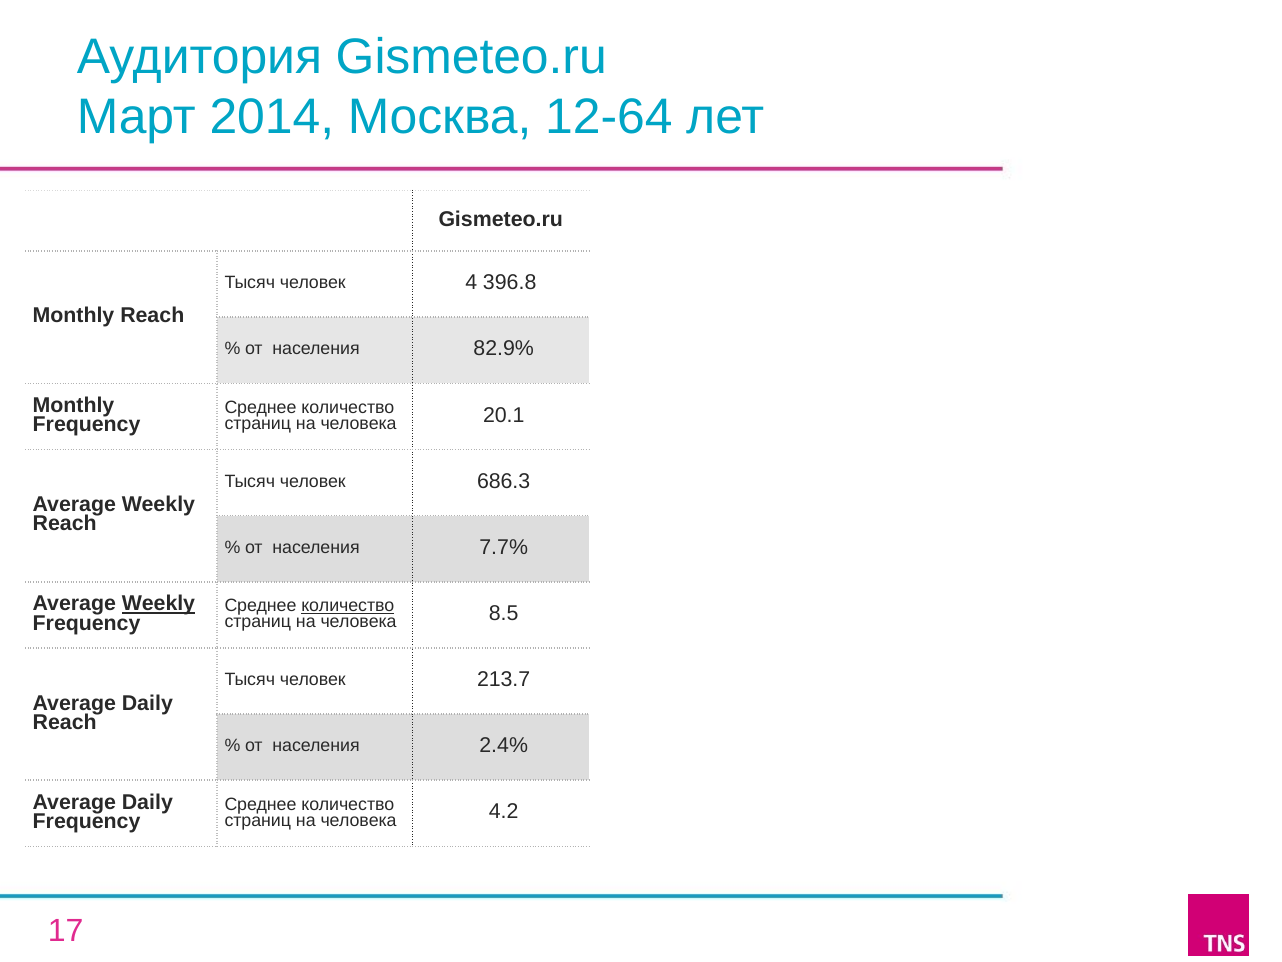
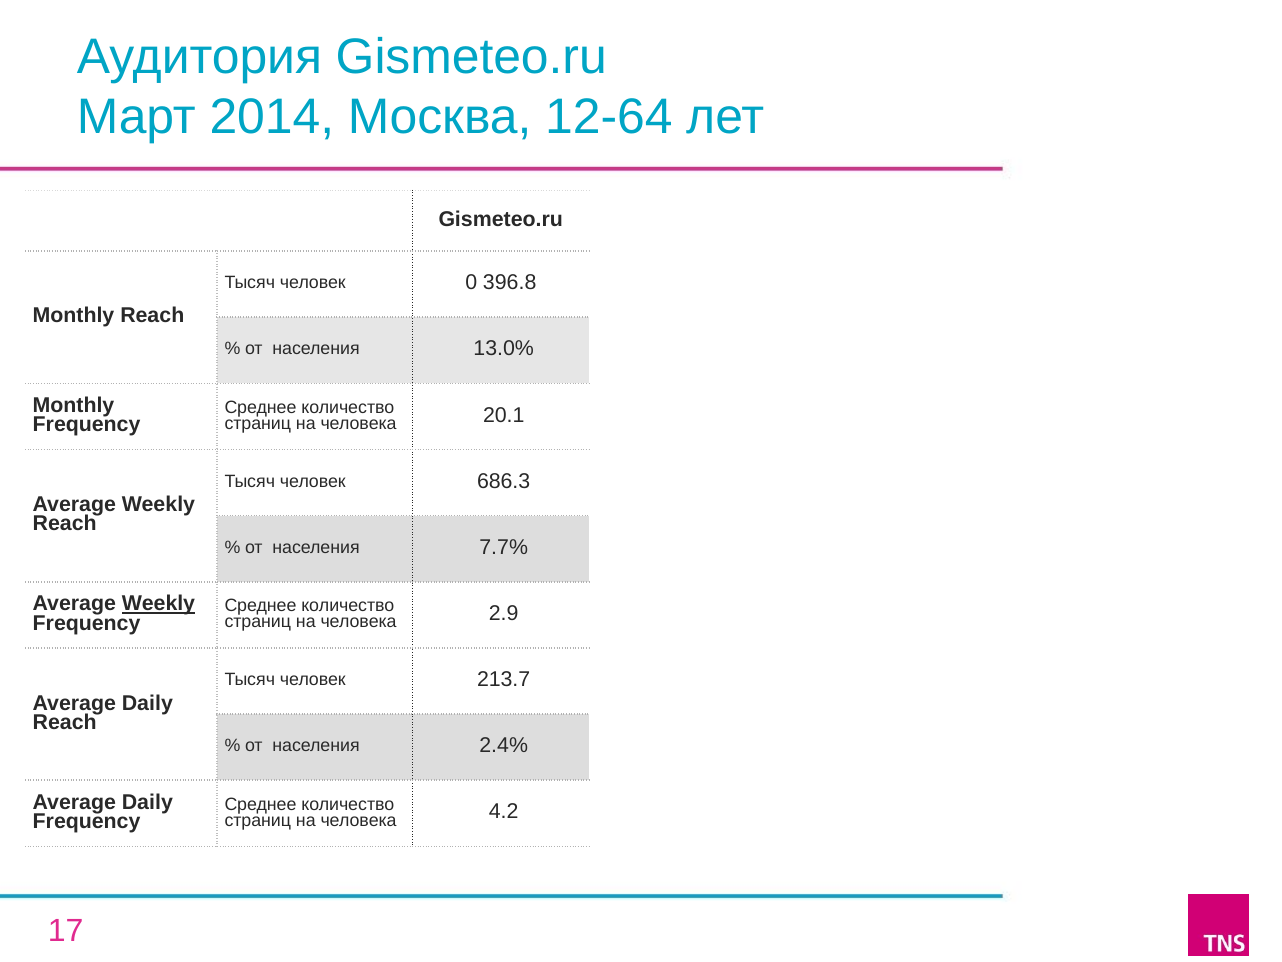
4: 4 -> 0 (471, 283)
82.9%: 82.9% -> 13.0% (504, 349)
количество underline: present -> none (348, 605)
8.5: 8.5 -> 2.9 (504, 613)
